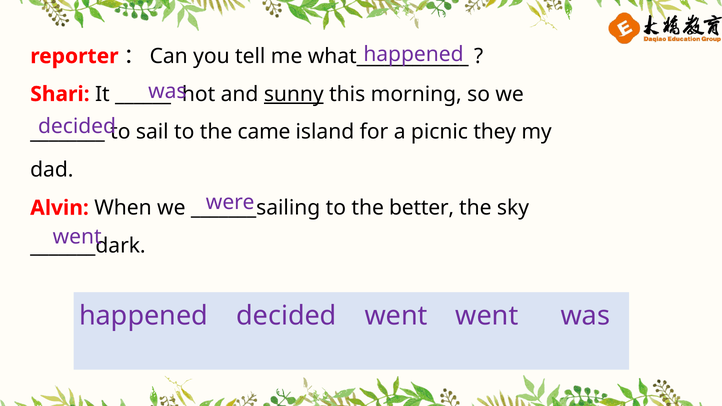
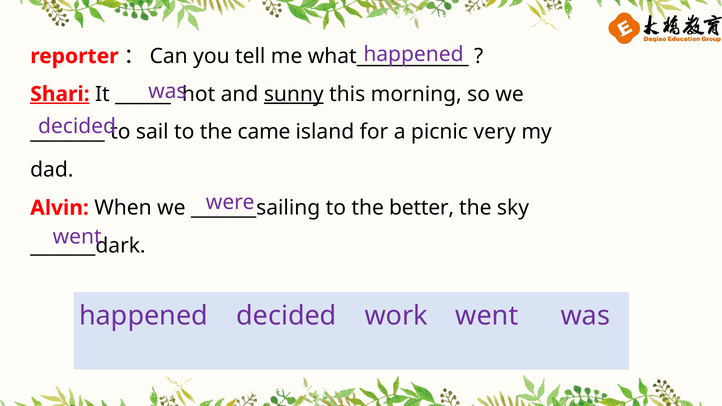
Shari underline: none -> present (60, 94)
they: they -> very (495, 132)
decided went: went -> work (396, 316)
